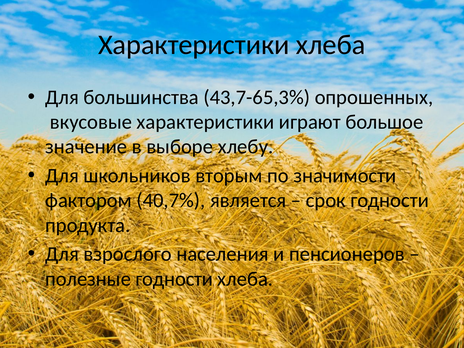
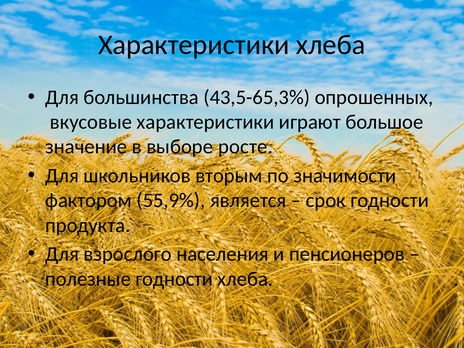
43,7-65,3%: 43,7-65,3% -> 43,5-65,3% (257, 97)
хлебу: хлебу -> росте (245, 147)
40,7%: 40,7% -> 55,9% (171, 200)
